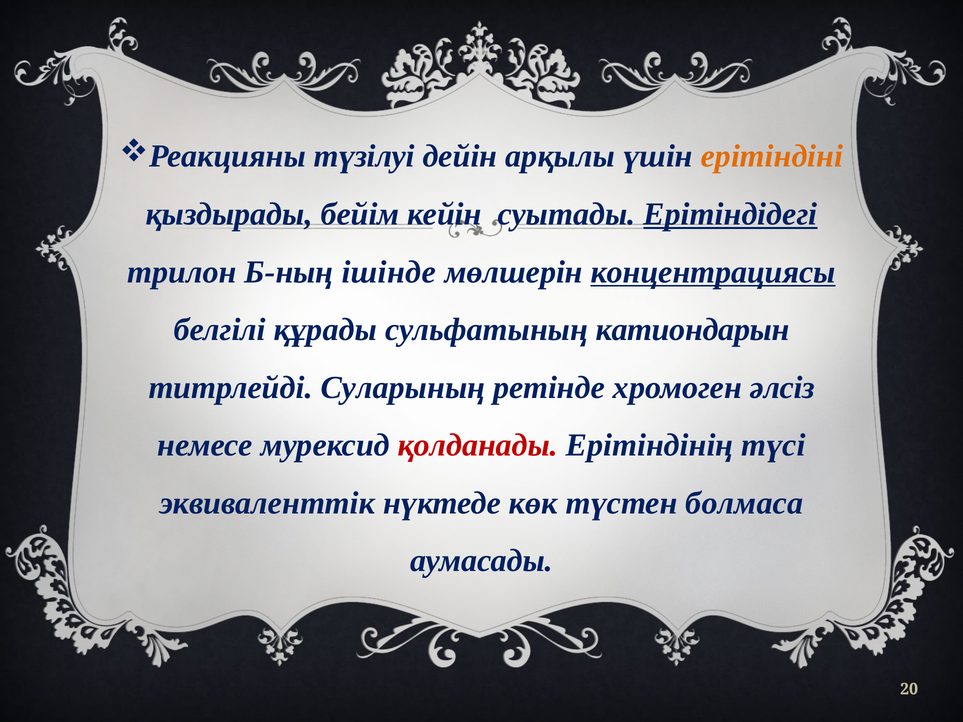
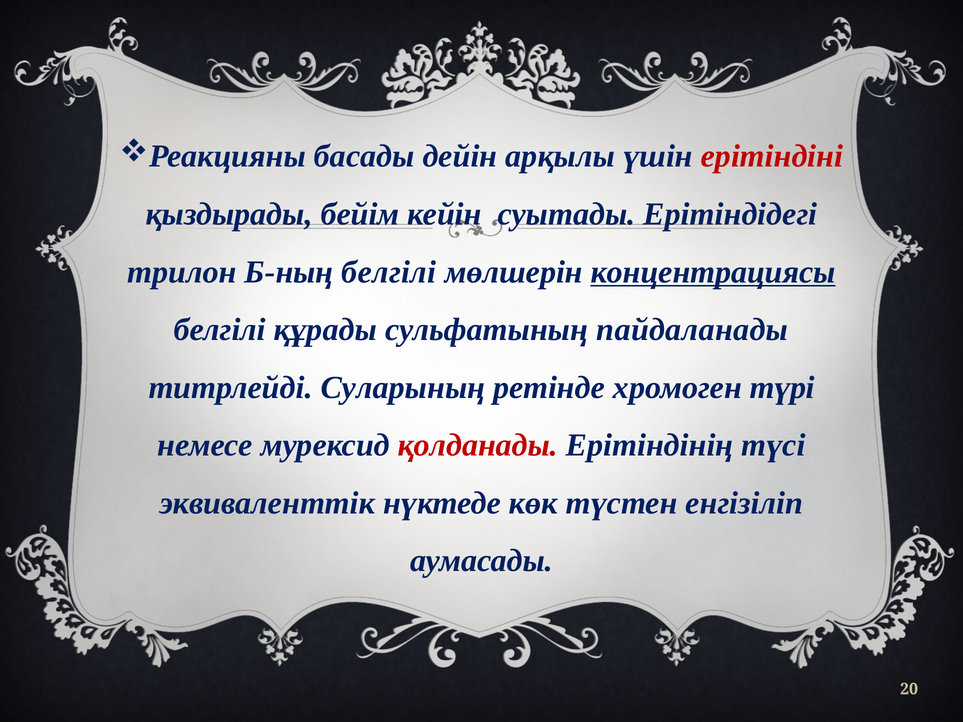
түзілуі: түзілуі -> басады (364, 156)
ерітіндіні colour: orange -> red (772, 156)
Ерітіндідегі underline: present -> none (730, 214)
Б-ның ішінде: ішінде -> белгілі (389, 272)
катиондарын: катиондарын -> пайдаланады (692, 330)
әлсіз: әлсіз -> түрі (782, 388)
болмаса: болмаса -> енгізіліп (744, 503)
